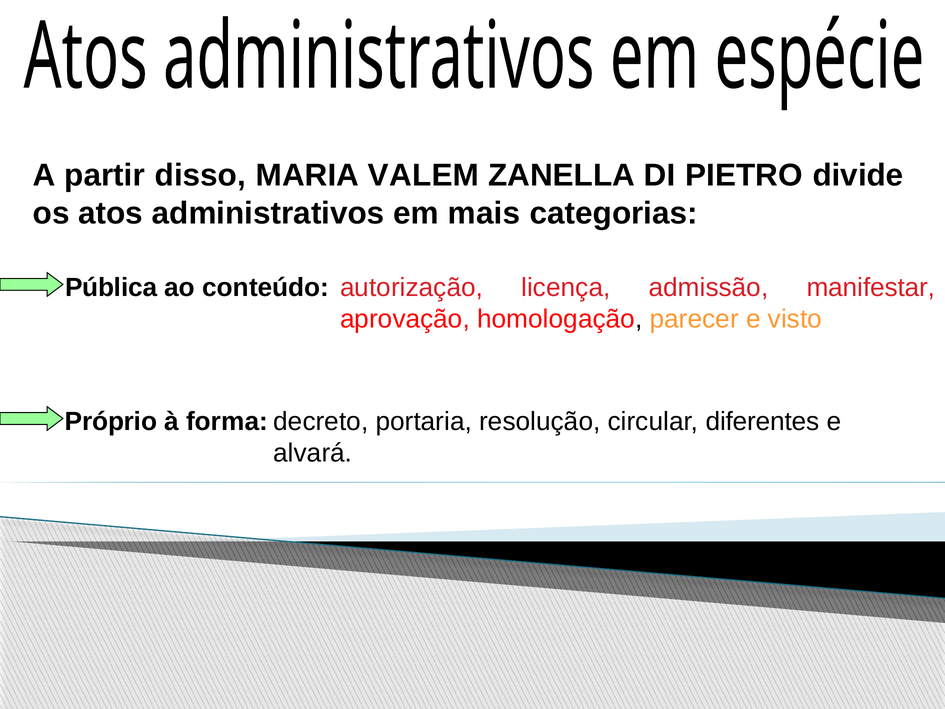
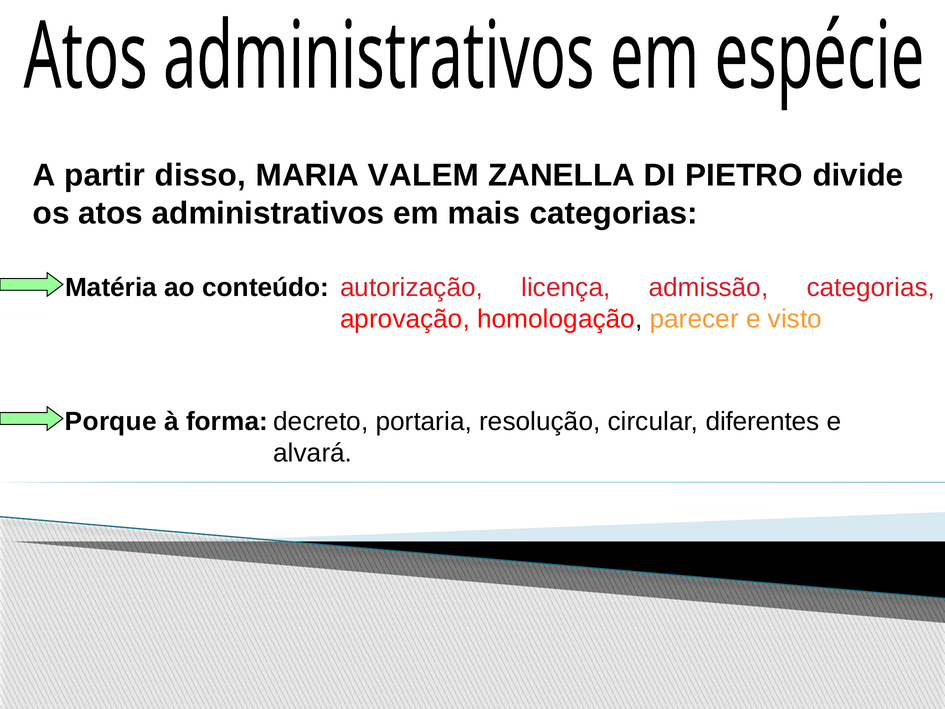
admissão manifestar: manifestar -> categorias (871, 287)
Pública: Pública -> Matéria (111, 287)
Próprio: Próprio -> Porque (111, 421)
